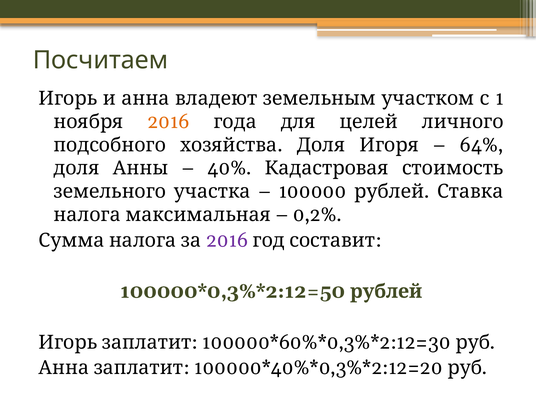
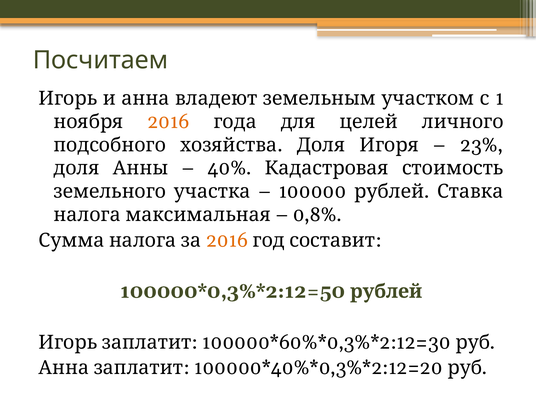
64%: 64% -> 23% (482, 145)
0,2%: 0,2% -> 0,8% (317, 215)
2016 colour: purple -> orange (227, 240)
